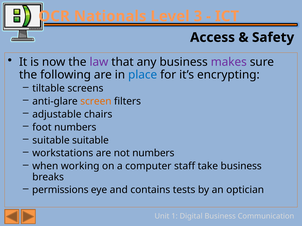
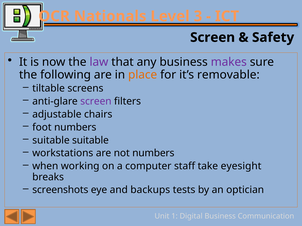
Access: Access -> Screen (213, 38)
place colour: blue -> orange (143, 75)
encrypting: encrypting -> removable (228, 75)
screen colour: orange -> purple (96, 102)
take business: business -> eyesight (241, 166)
permissions: permissions -> screenshots (60, 190)
contains: contains -> backups (150, 190)
